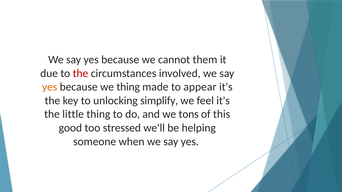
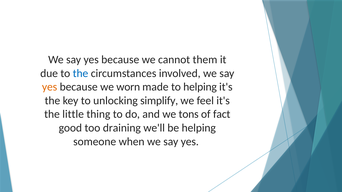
the colour: red -> blue (80, 73)
we thing: thing -> worn (128, 87)
to appear: appear -> helping (200, 87)
this: this -> fact (222, 114)
stressed: stressed -> draining (122, 128)
